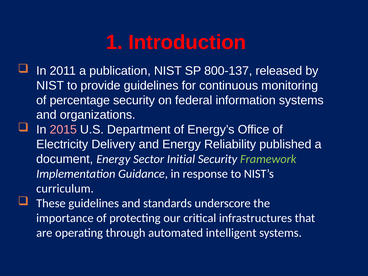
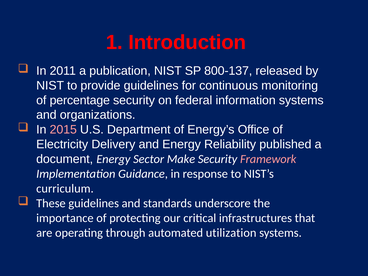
Initial: Initial -> Make (181, 159)
Framework colour: light green -> pink (268, 159)
intelligent: intelligent -> utilization (231, 233)
